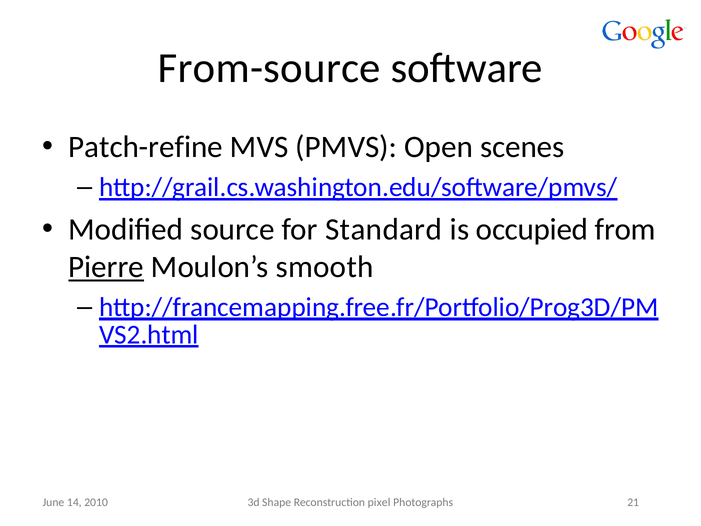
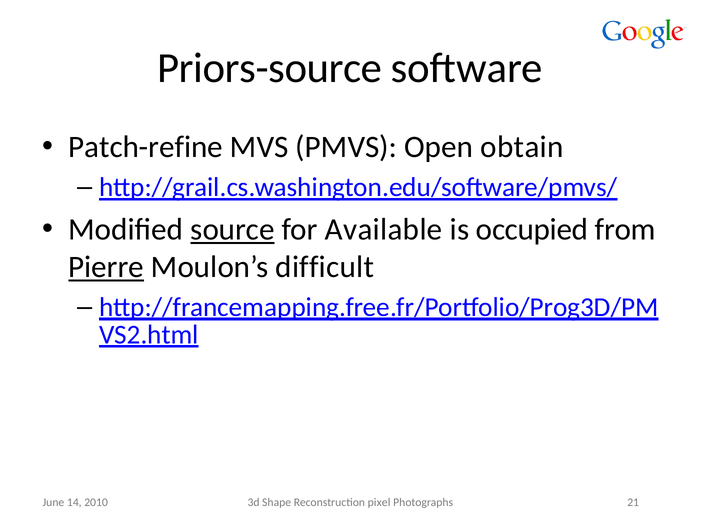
From-source: From-source -> Priors-source (270, 68)
scenes: scenes -> obtain (522, 147)
source underline: none -> present (232, 230)
Standard: Standard -> Available (384, 230)
smooth: smooth -> difficult (325, 267)
